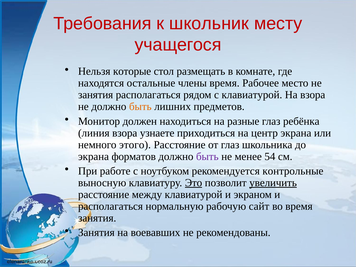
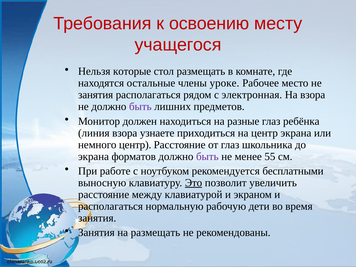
школьник: школьник -> освоению (209, 24)
члены время: время -> уроке (224, 83)
с клавиатурой: клавиатурой -> электронная (252, 95)
быть colour: orange -> purple (140, 107)
немного этого: этого -> центр (135, 145)
54: 54 -> 55 (270, 156)
контрольные: контрольные -> бесплатными (293, 171)
увеличить underline: present -> none (273, 183)
сайт: сайт -> дети (259, 206)
на воевавших: воевавших -> размещать (155, 233)
